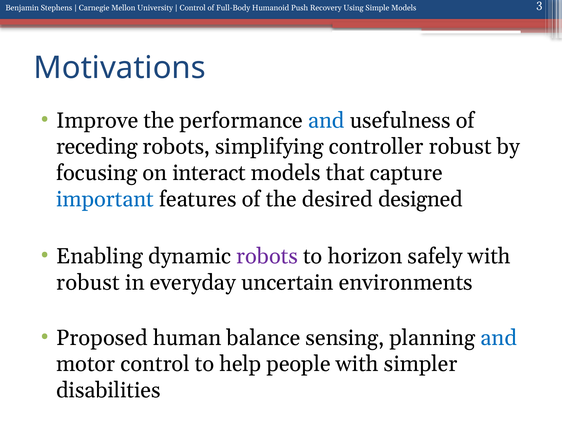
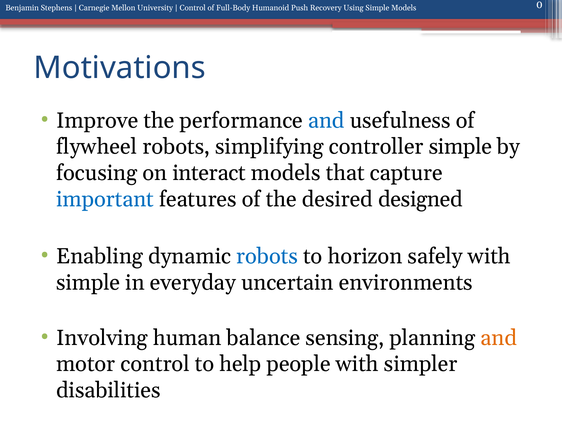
3: 3 -> 0 (539, 5)
receding: receding -> flywheel (97, 147)
controller robust: robust -> simple (460, 147)
robots colour: purple -> blue (267, 256)
robust: robust -> simple (88, 282)
Proposed: Proposed -> Involving (102, 337)
and colour: blue -> orange (499, 337)
